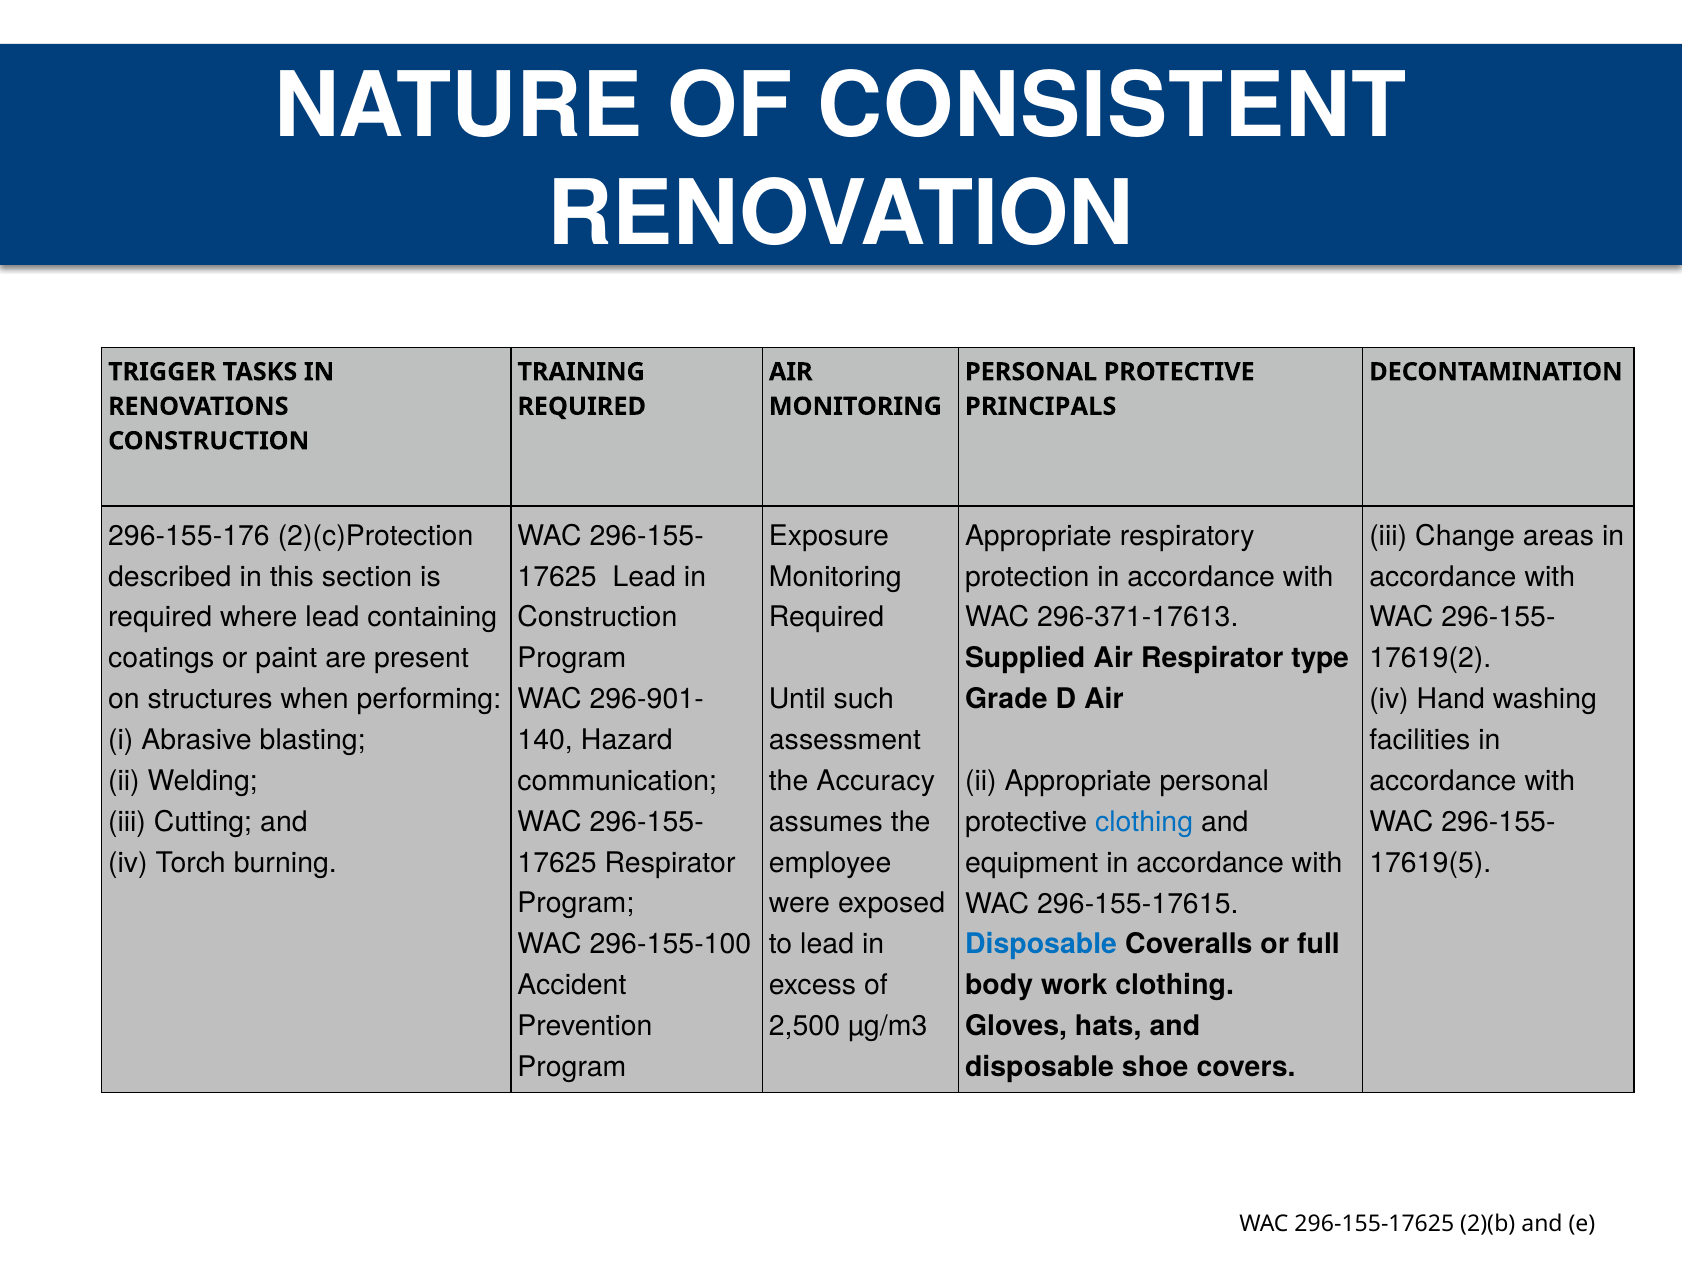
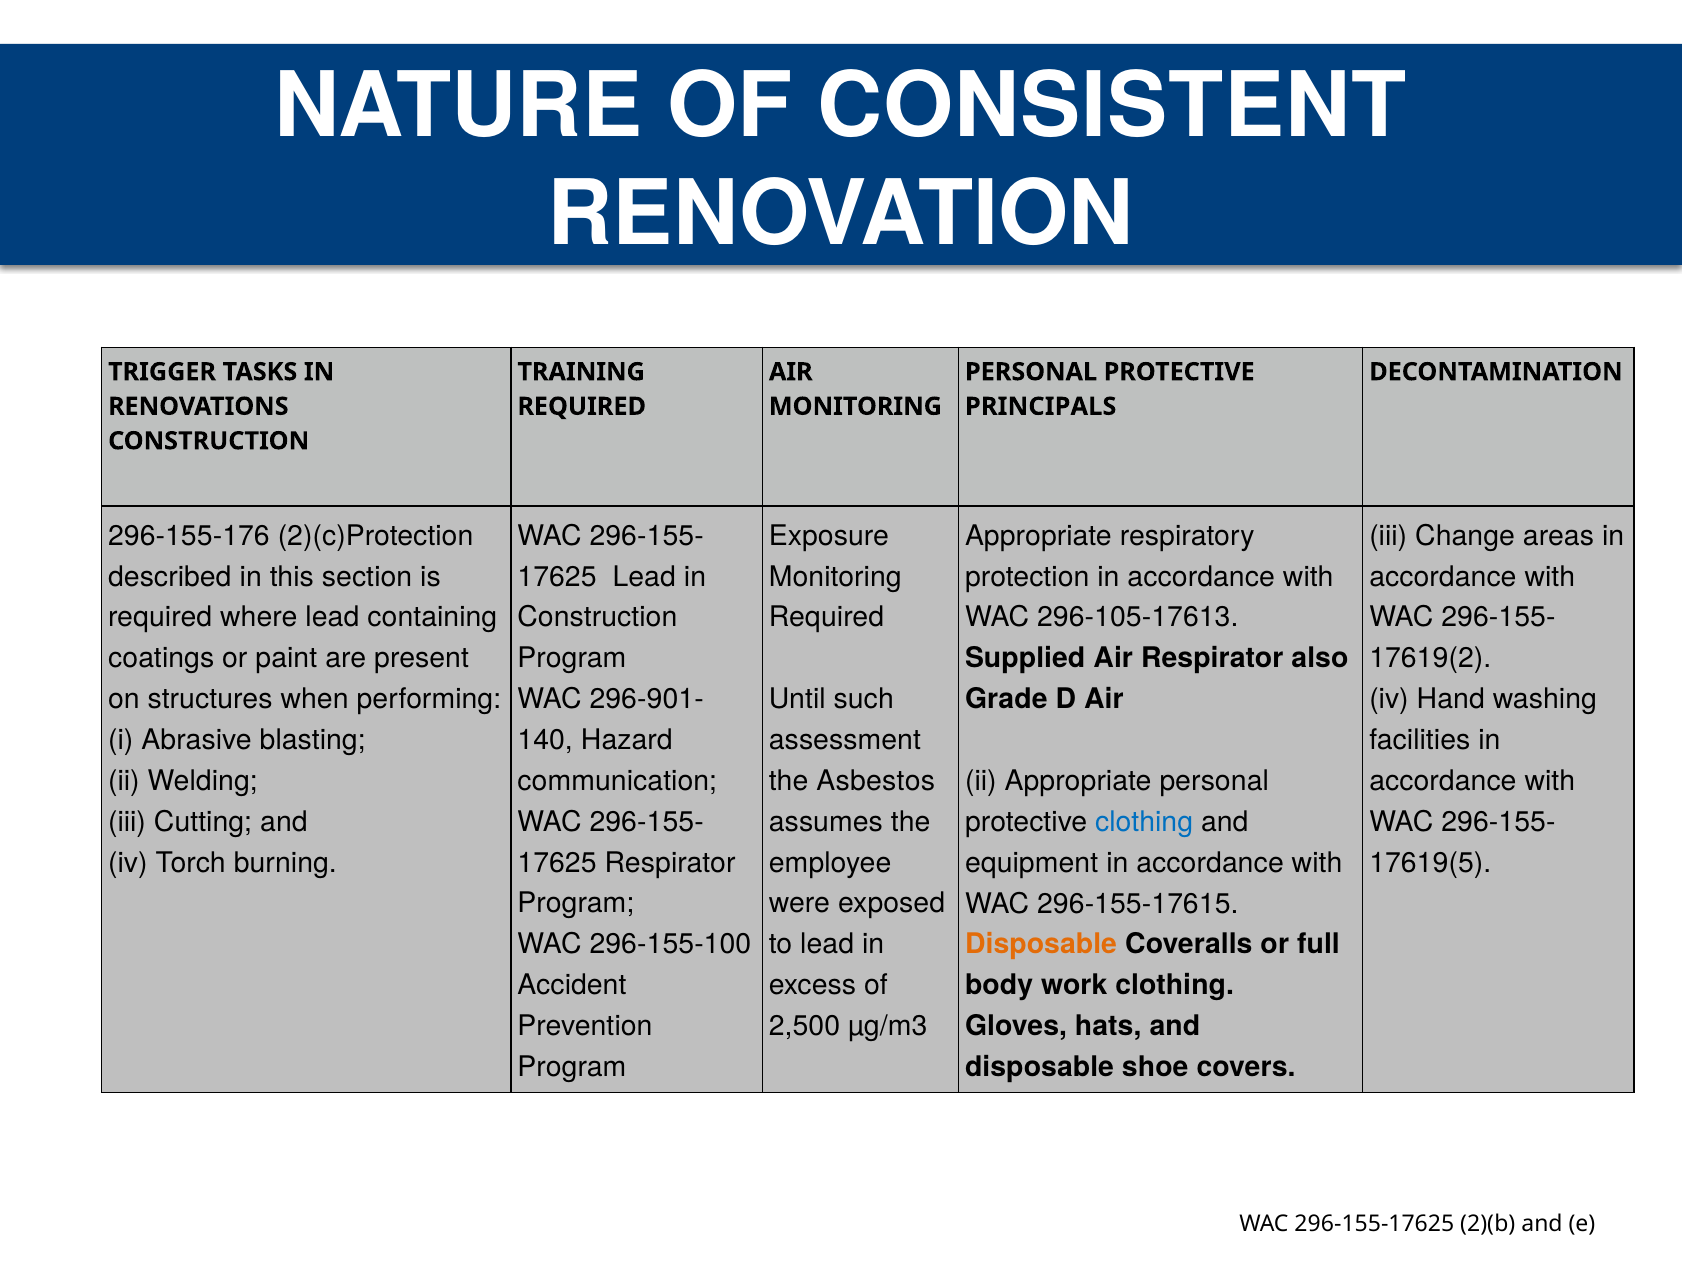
296-371-17613: 296-371-17613 -> 296-105-17613 (1138, 617)
type: type -> also (1320, 658)
Accuracy: Accuracy -> Asbestos (876, 781)
Disposable colour: blue -> orange (1041, 944)
